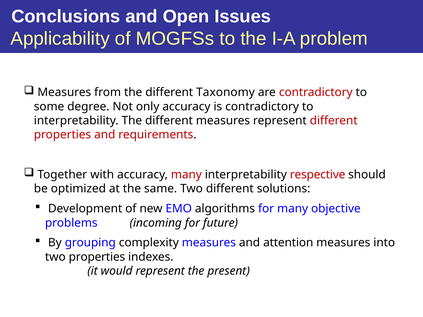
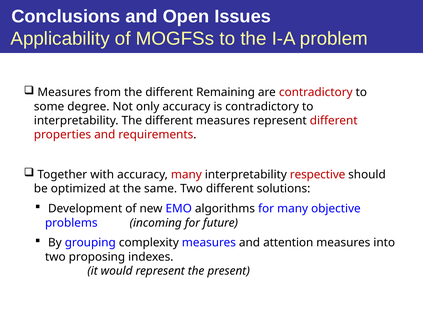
Taxonomy: Taxonomy -> Remaining (226, 93)
two properties: properties -> proposing (97, 257)
